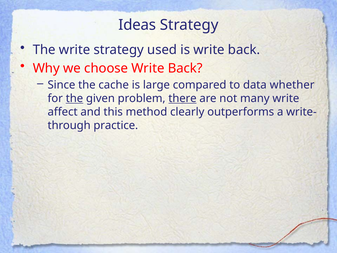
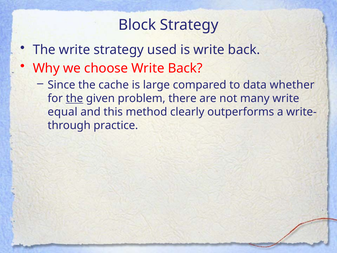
Ideas: Ideas -> Block (137, 25)
there underline: present -> none (182, 98)
affect: affect -> equal (63, 112)
